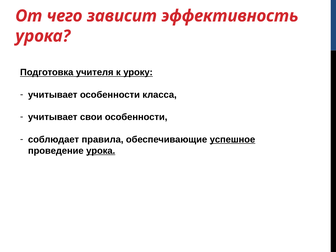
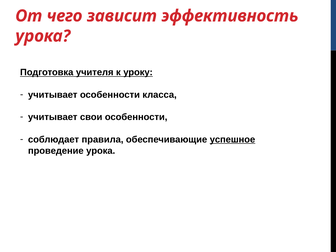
урока underline: present -> none (101, 151)
